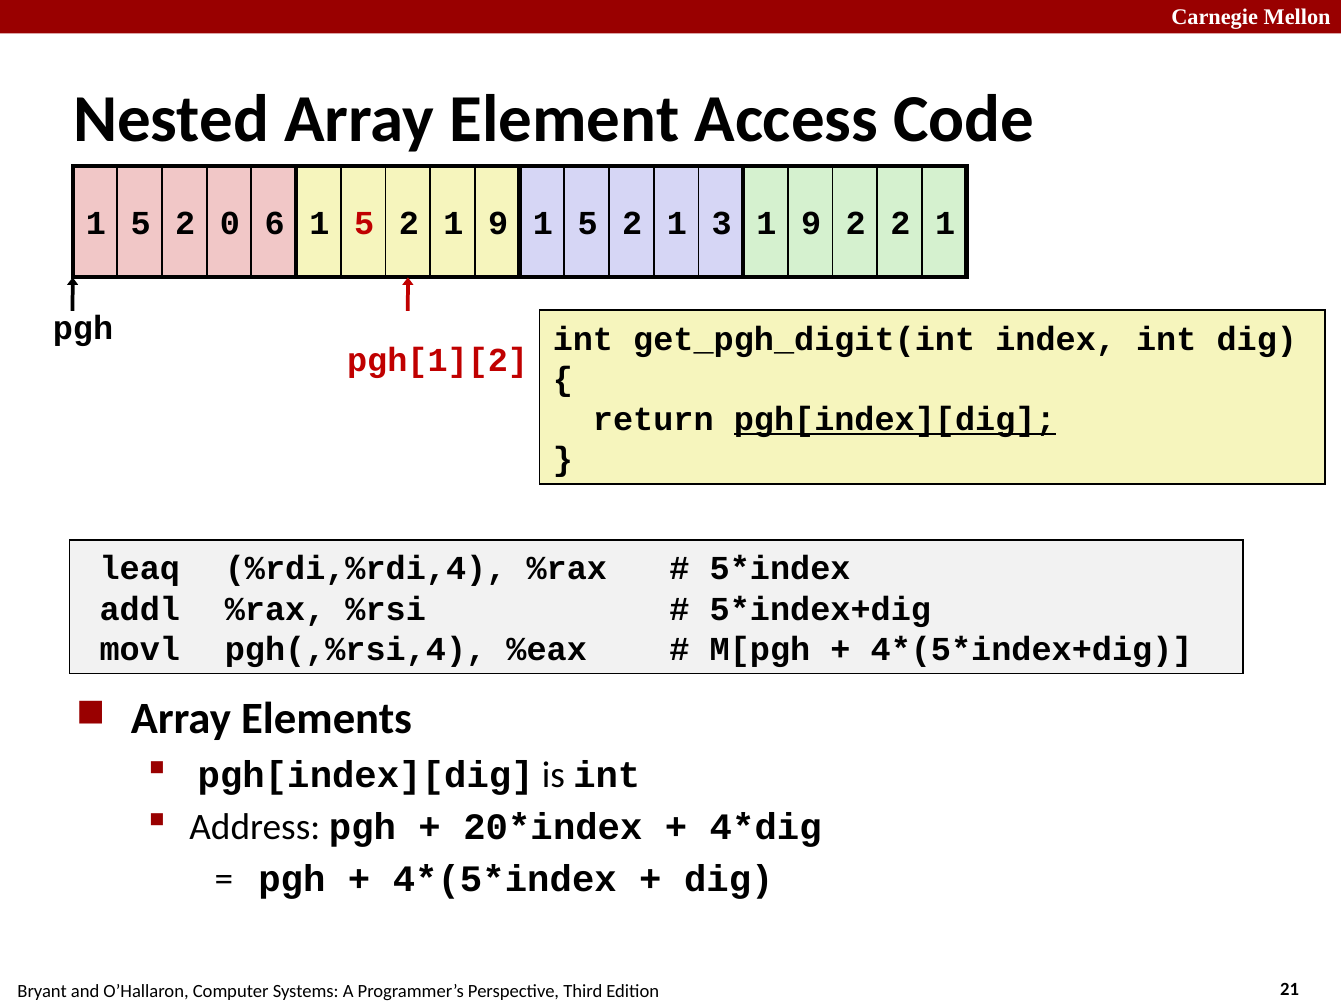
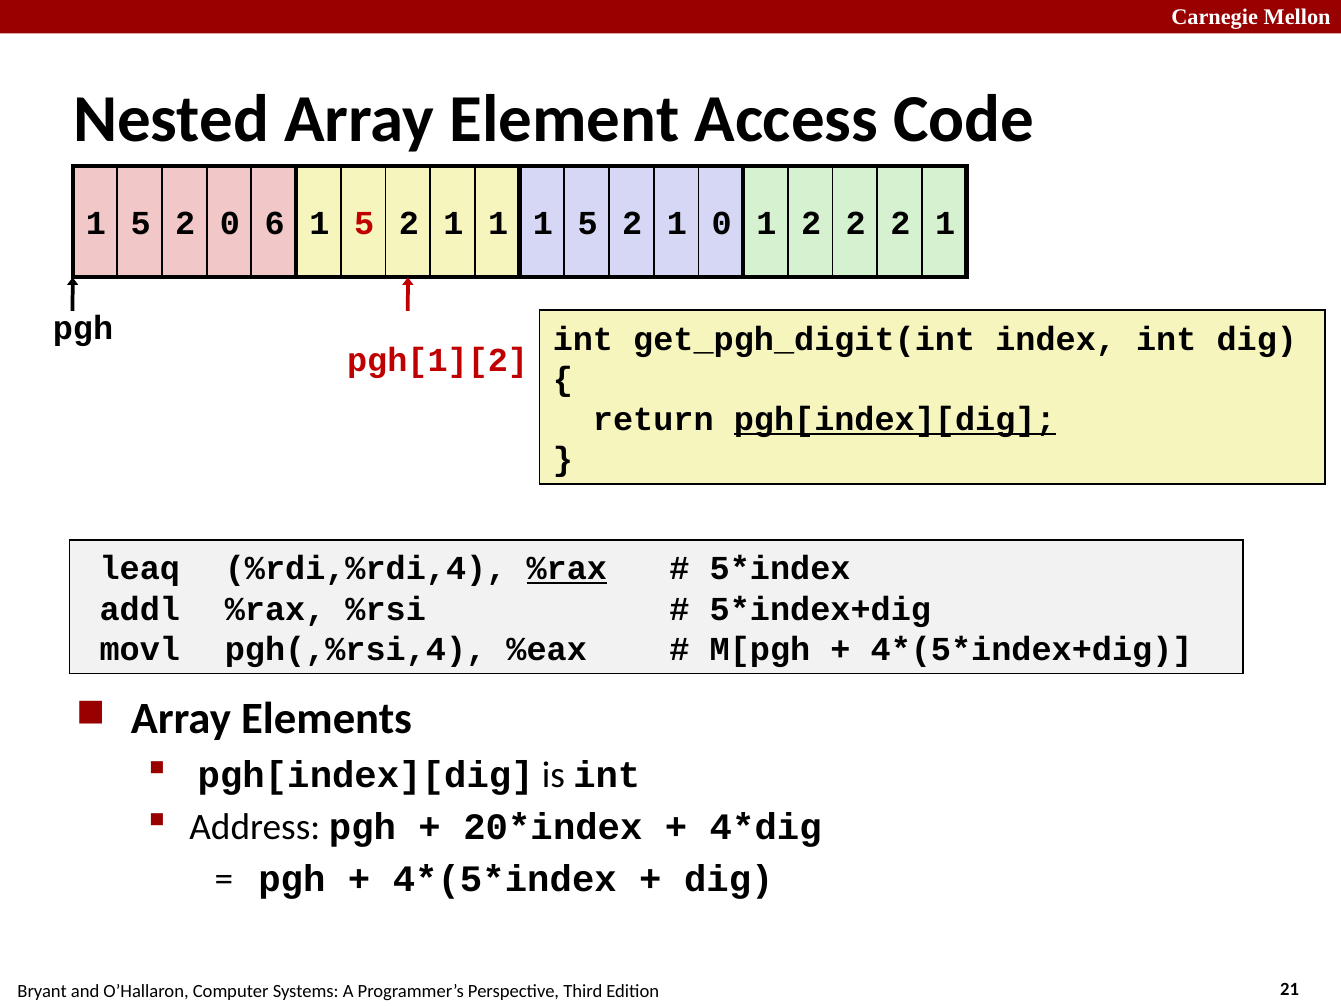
2 1 9: 9 -> 1 (498, 224)
1 3: 3 -> 0 (722, 224)
9: 9 -> 2 (811, 224)
%rax underline: none -> present (567, 569)
